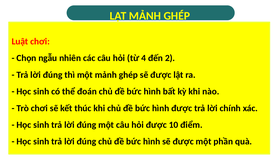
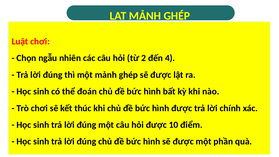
4: 4 -> 2 (144, 58)
2: 2 -> 4 (170, 58)
